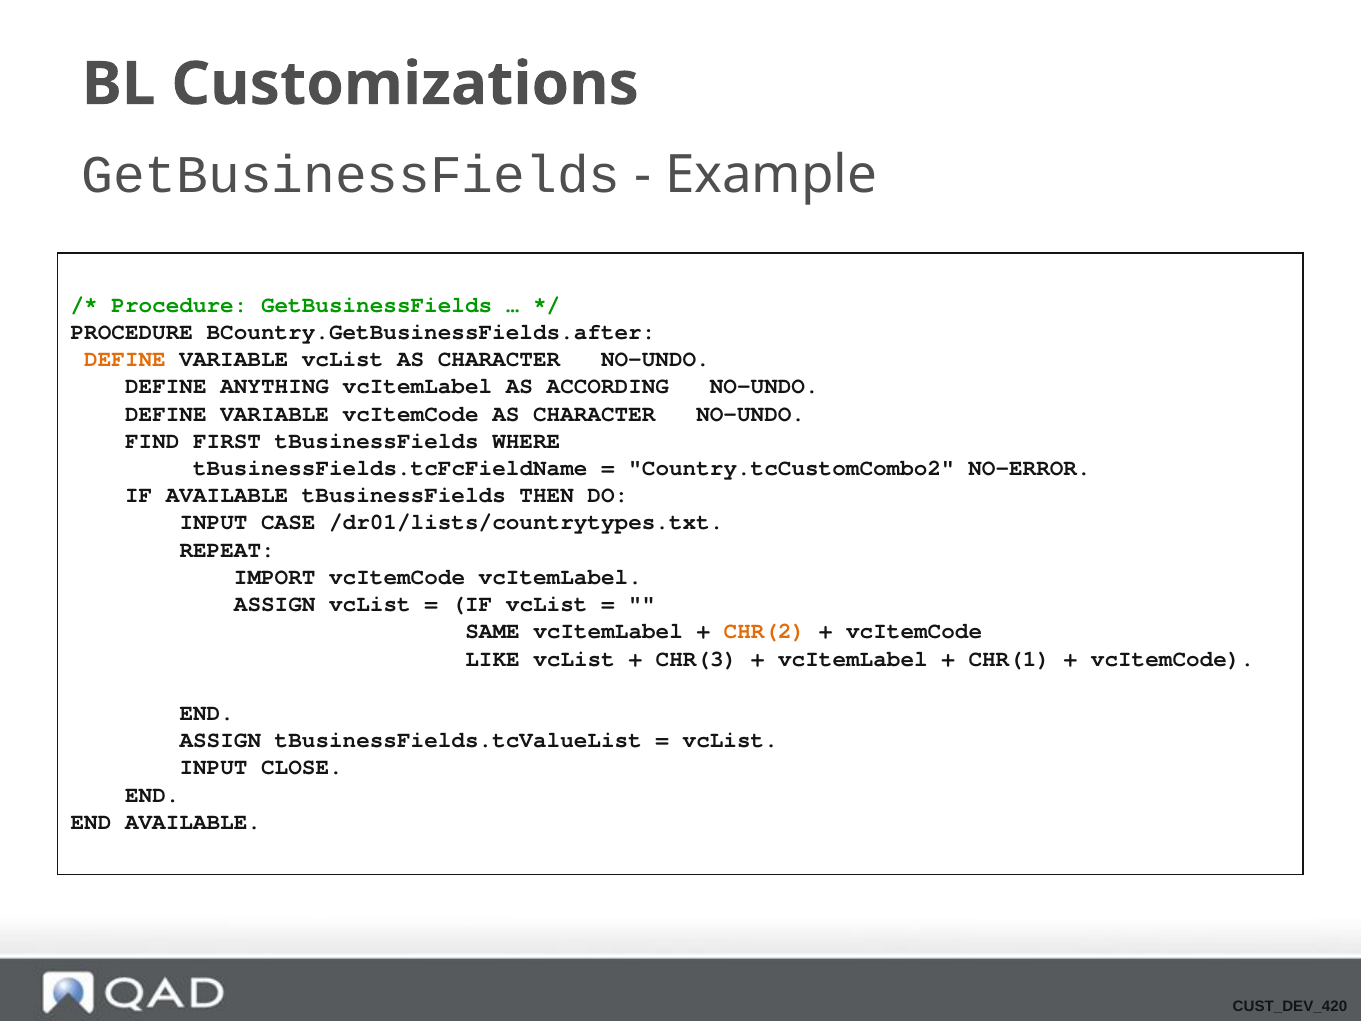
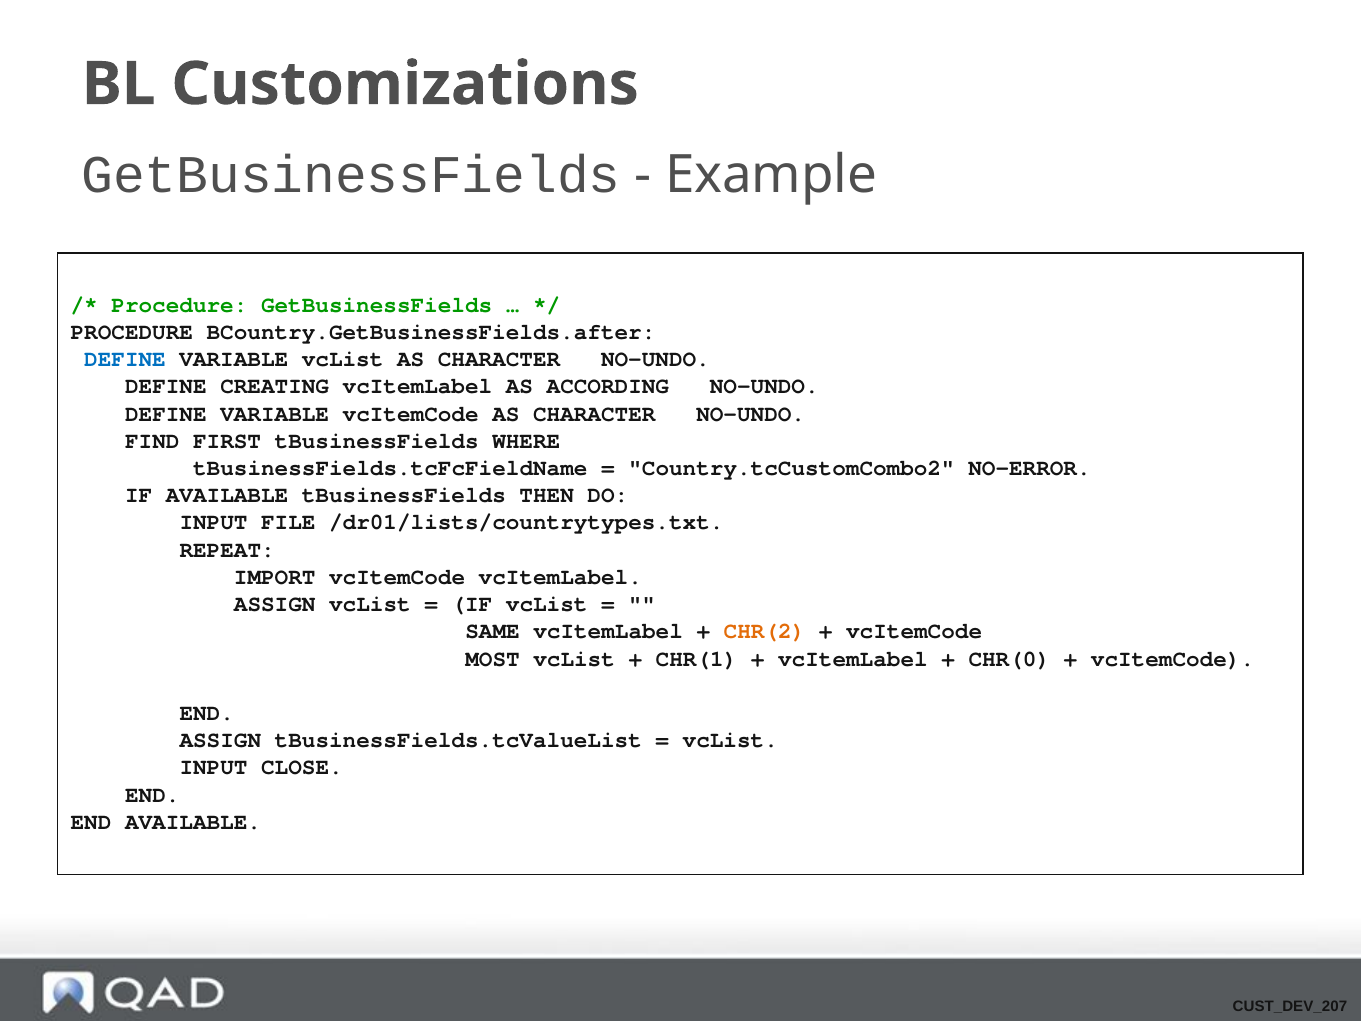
DEFINE colour: orange -> blue (125, 359)
ANYTHING: ANYTHING -> CREATING (275, 386)
CASE: CASE -> FILE (288, 522)
LIKE: LIKE -> MOST (493, 658)
CHR(3: CHR(3 -> CHR(1 (697, 658)
CHR(1: CHR(1 -> CHR(0 (1009, 658)
CUST_DEV_420: CUST_DEV_420 -> CUST_DEV_207 (1290, 1006)
